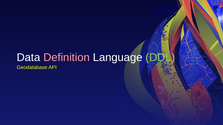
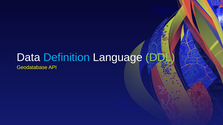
Definition colour: pink -> light blue (67, 58)
